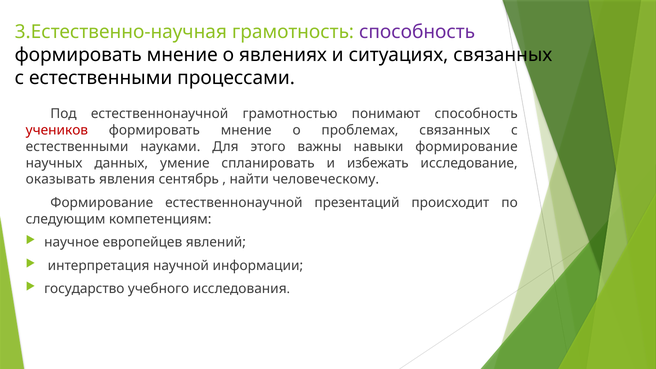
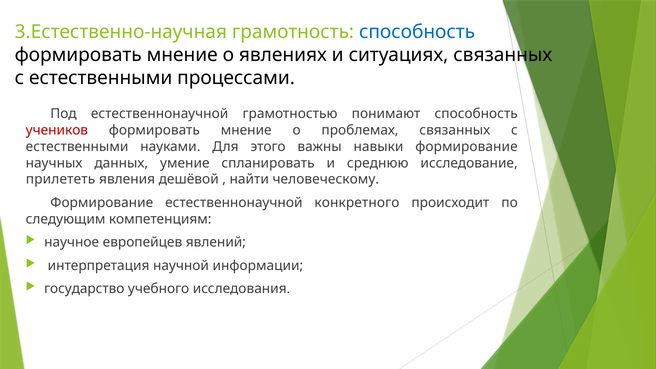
способность colour: purple -> blue (417, 32)
избежать: избежать -> среднюю (378, 163)
оказывать: оказывать -> прилететь (61, 179)
сентябрь: сентябрь -> дешёвой (189, 179)
презентаций: презентаций -> конкретного (357, 203)
